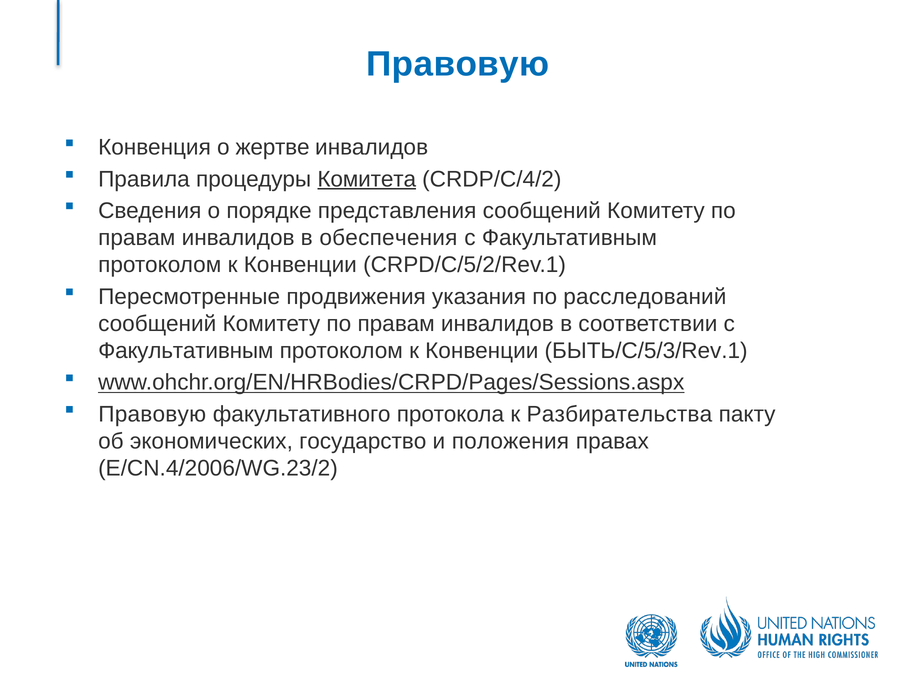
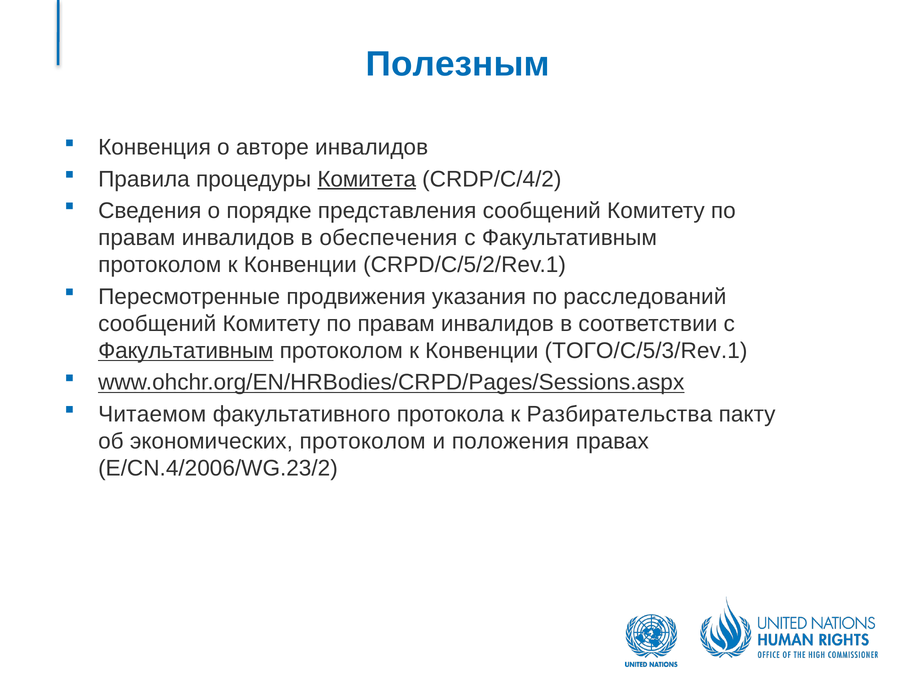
Правовую: Правовую -> Полезным (458, 64)
жертве: жертве -> авторе (272, 147)
Факультативным underline: none -> present (186, 351)
БЫТЬ/C/5/3/Rev.1: БЫТЬ/C/5/3/Rev.1 -> ТОГО/C/5/3/Rev.1 (646, 351)
Правовую: Правовую -> Читаемом (152, 414)
экономических государство: государство -> протоколом (363, 441)
